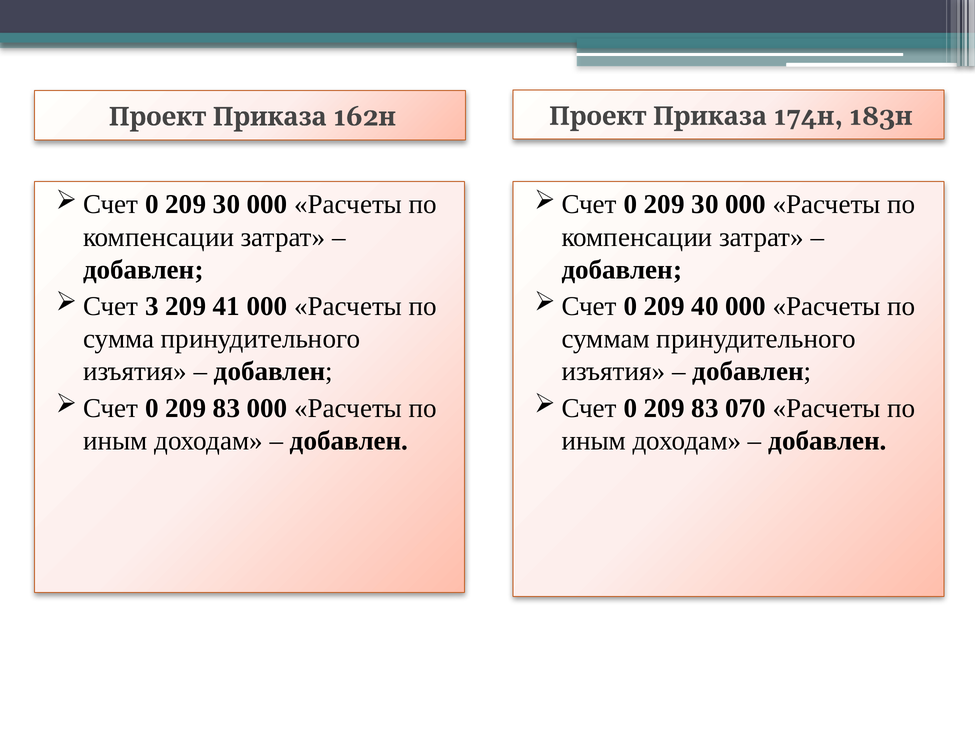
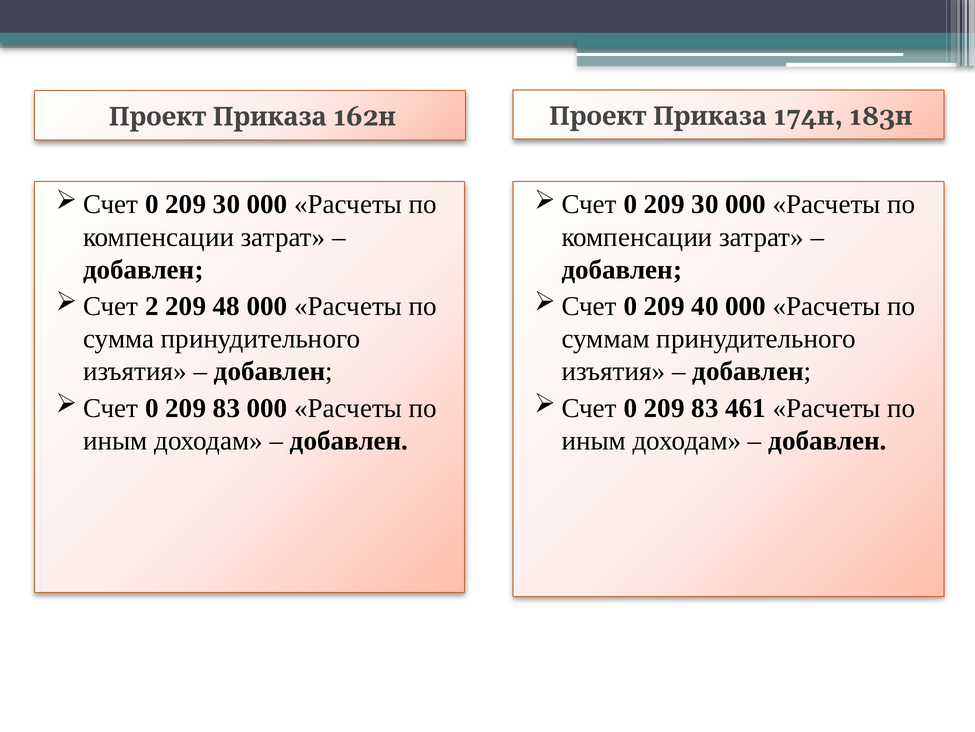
3: 3 -> 2 (152, 306)
41: 41 -> 48 (226, 306)
070: 070 -> 461 (746, 408)
